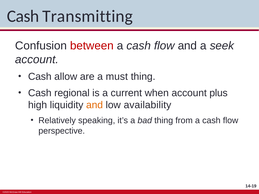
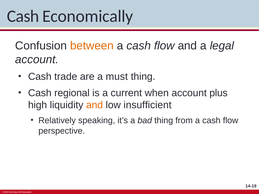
Transmitting: Transmitting -> Economically (88, 16)
between colour: red -> orange (92, 46)
seek: seek -> legal (222, 46)
allow: allow -> trade (66, 77)
availability: availability -> insufficient (148, 105)
